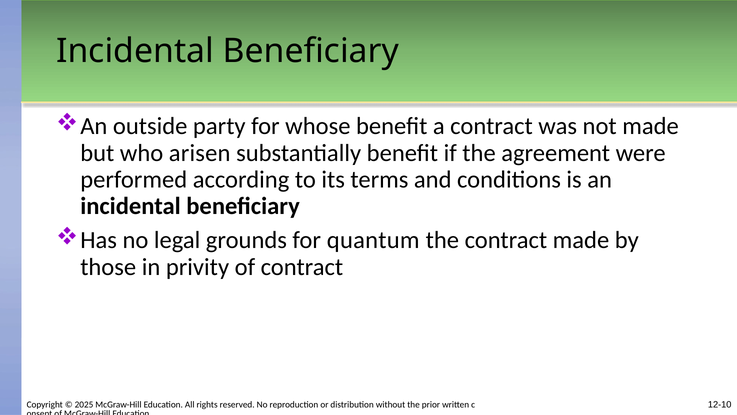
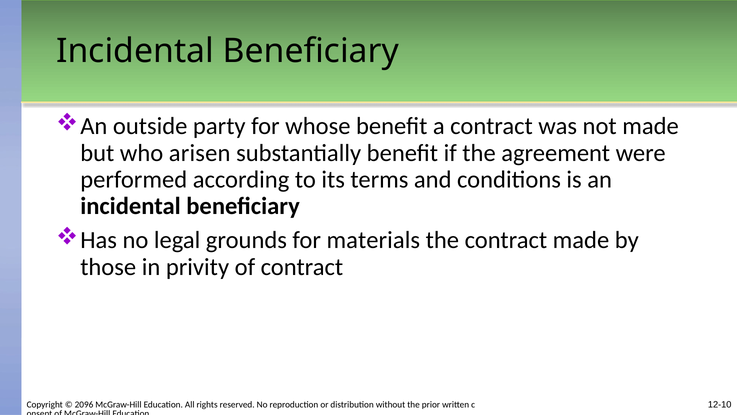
quantum: quantum -> materials (373, 240)
2025: 2025 -> 2096 (84, 404)
